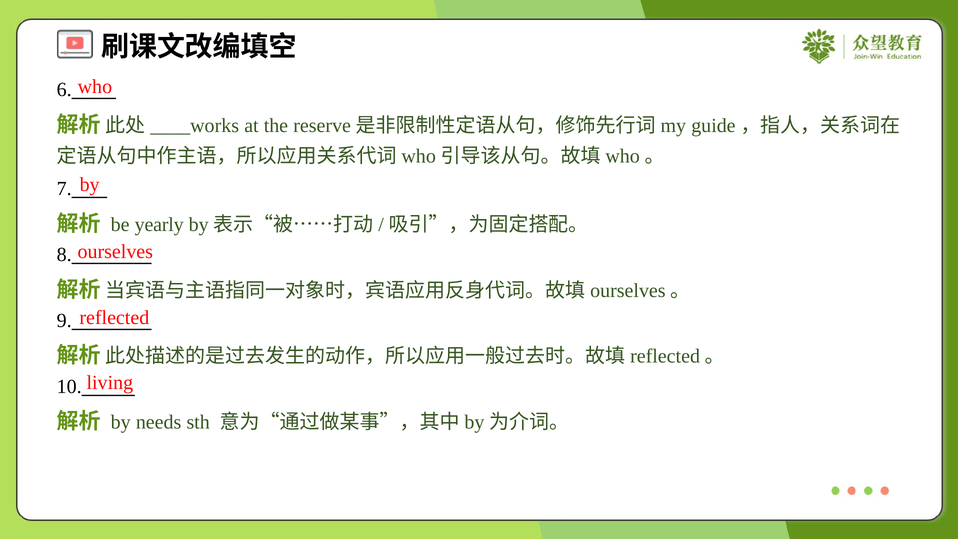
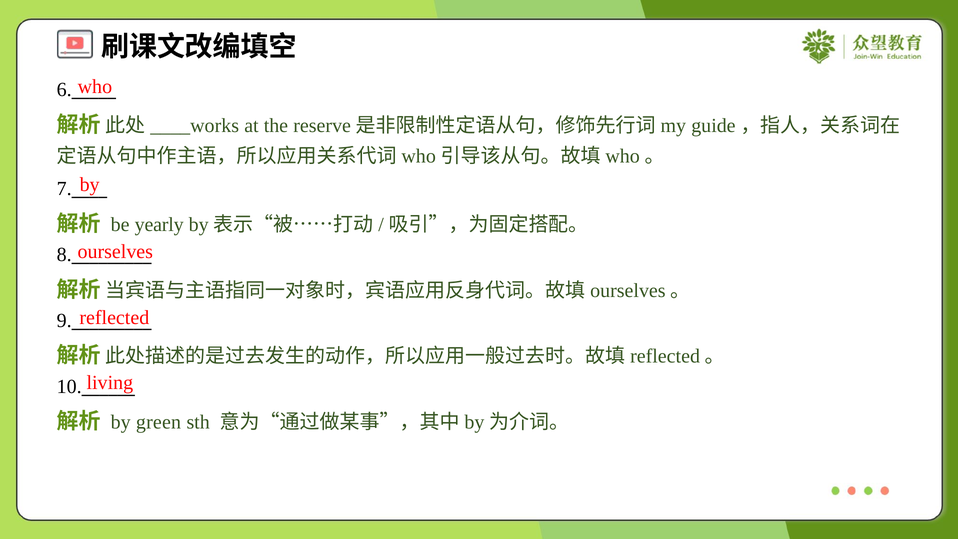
needs: needs -> green (158, 422)
